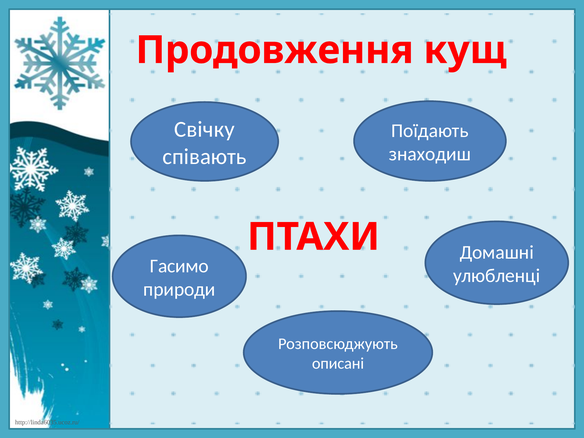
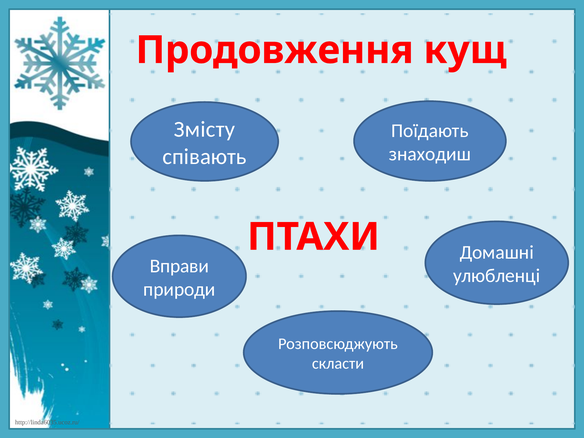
Свічку: Свічку -> Змісту (204, 129)
Гасимо: Гасимо -> Вправи (179, 266)
описані: описані -> скласти (338, 363)
